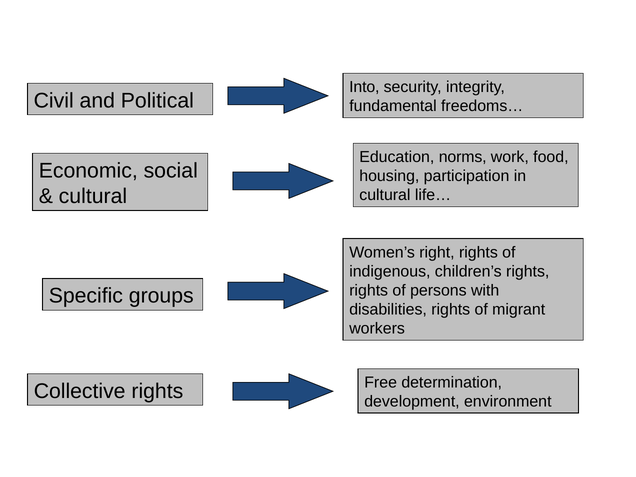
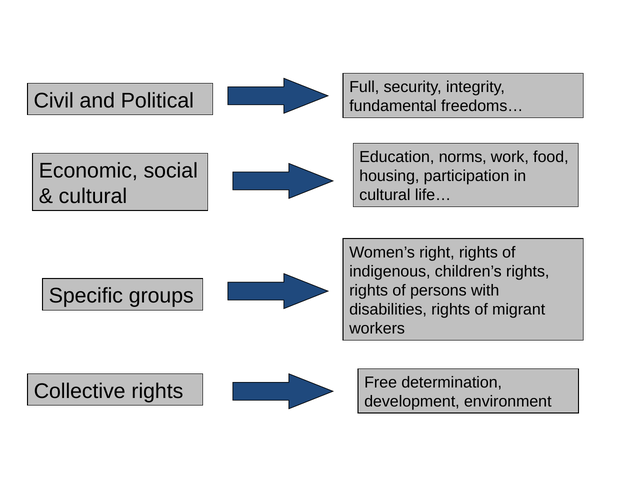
Into: Into -> Full (364, 87)
